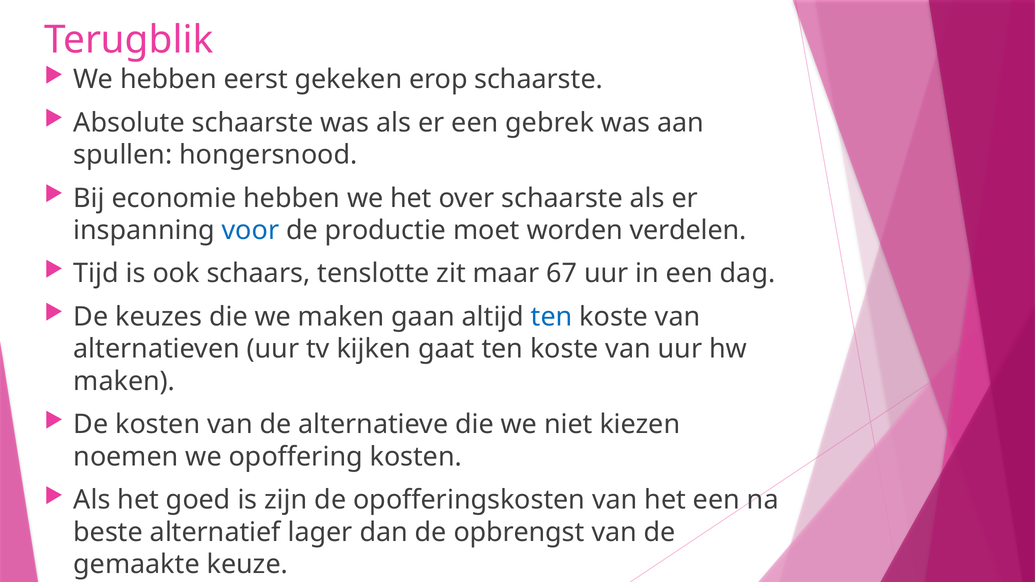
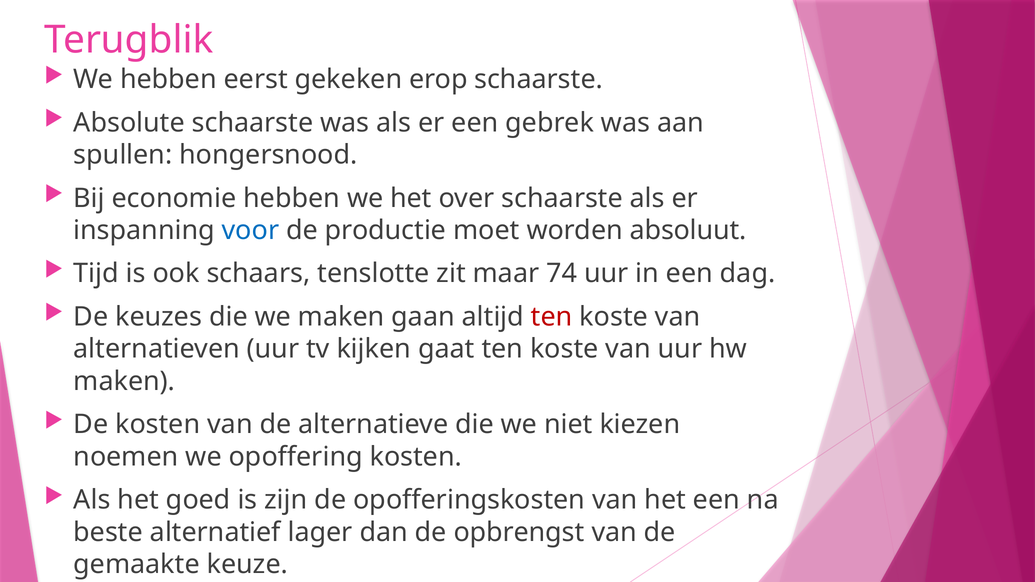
verdelen: verdelen -> absoluut (688, 231)
67: 67 -> 74 (562, 274)
ten colour: blue -> red (552, 317)
